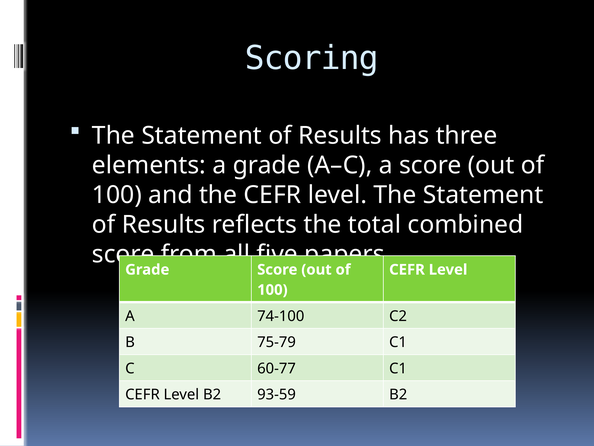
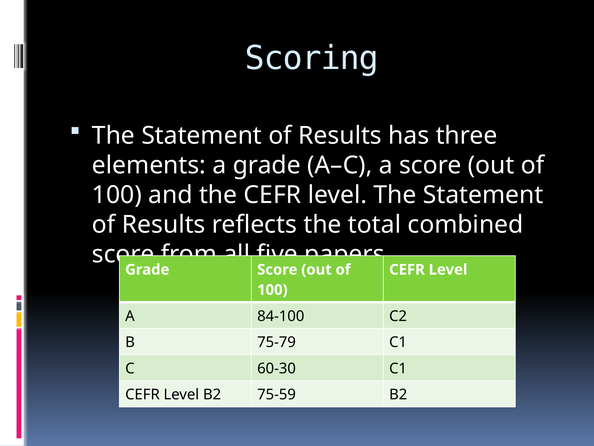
74-100: 74-100 -> 84-100 (281, 316)
60-77: 60-77 -> 60-30 (277, 368)
93-59: 93-59 -> 75-59 (277, 394)
